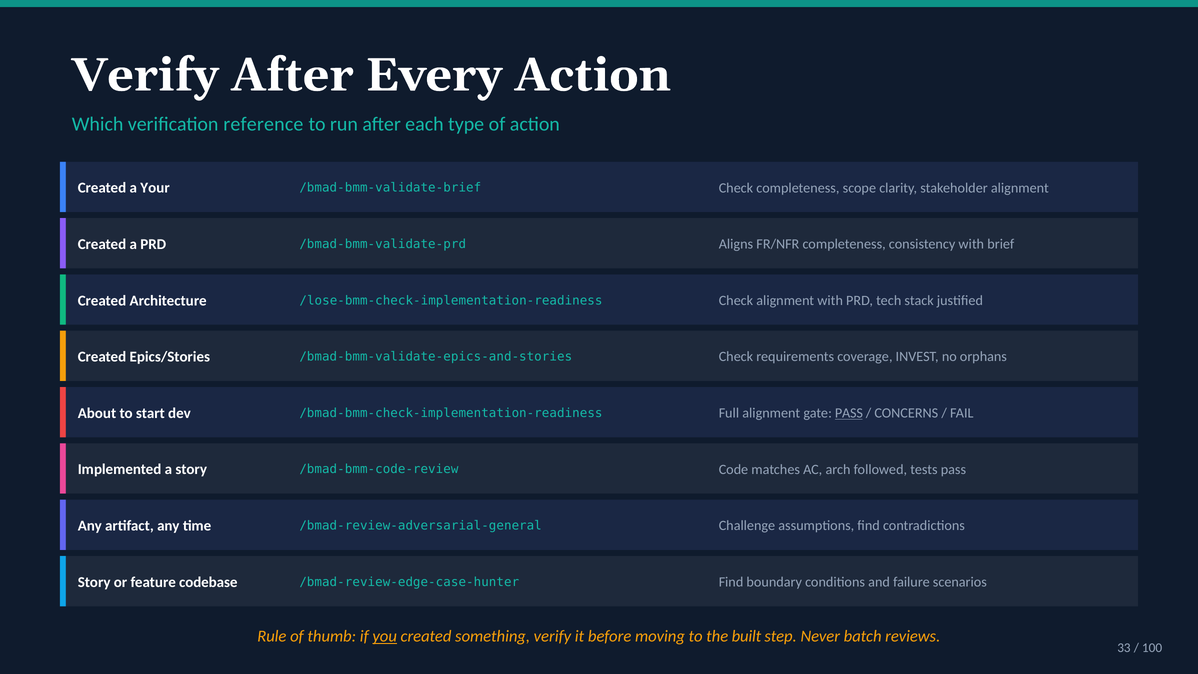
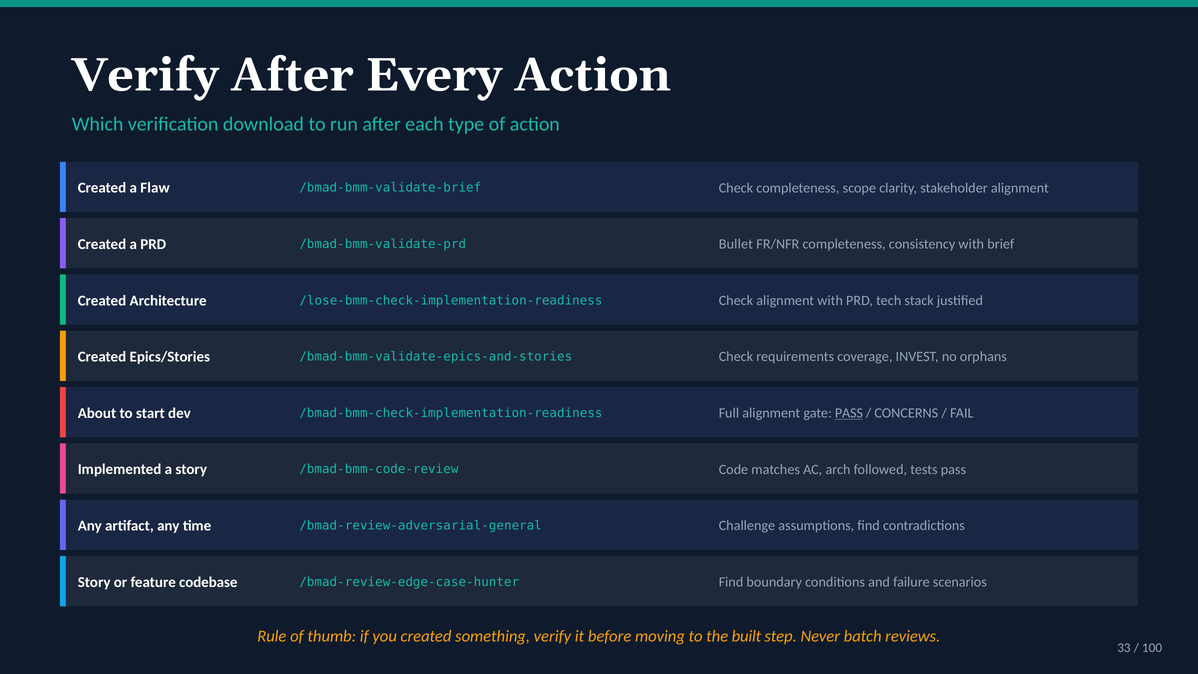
reference: reference -> download (263, 124)
Your: Your -> Flaw (155, 188)
Aligns: Aligns -> Bullet (736, 244)
you underline: present -> none (385, 636)
